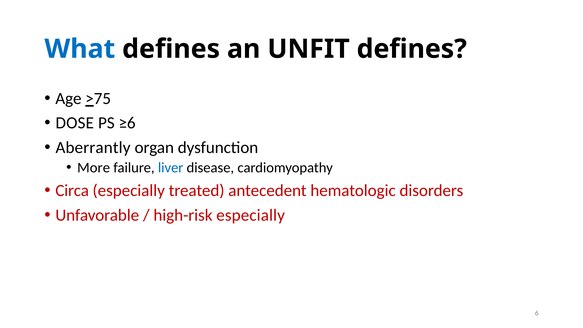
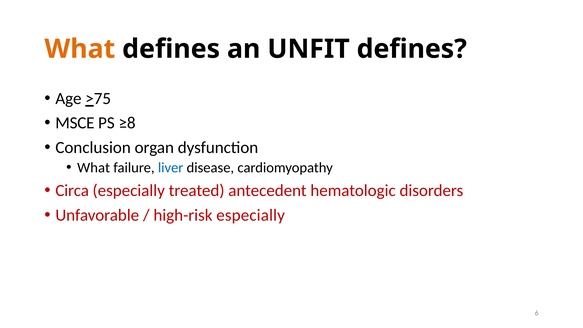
What colour: blue -> orange (80, 49)
DOSE: DOSE -> MSCE (75, 123)
≥6: ≥6 -> ≥8 (127, 123)
Aberrantly: Aberrantly -> Conclusion (93, 147)
More: More -> What (94, 168)
